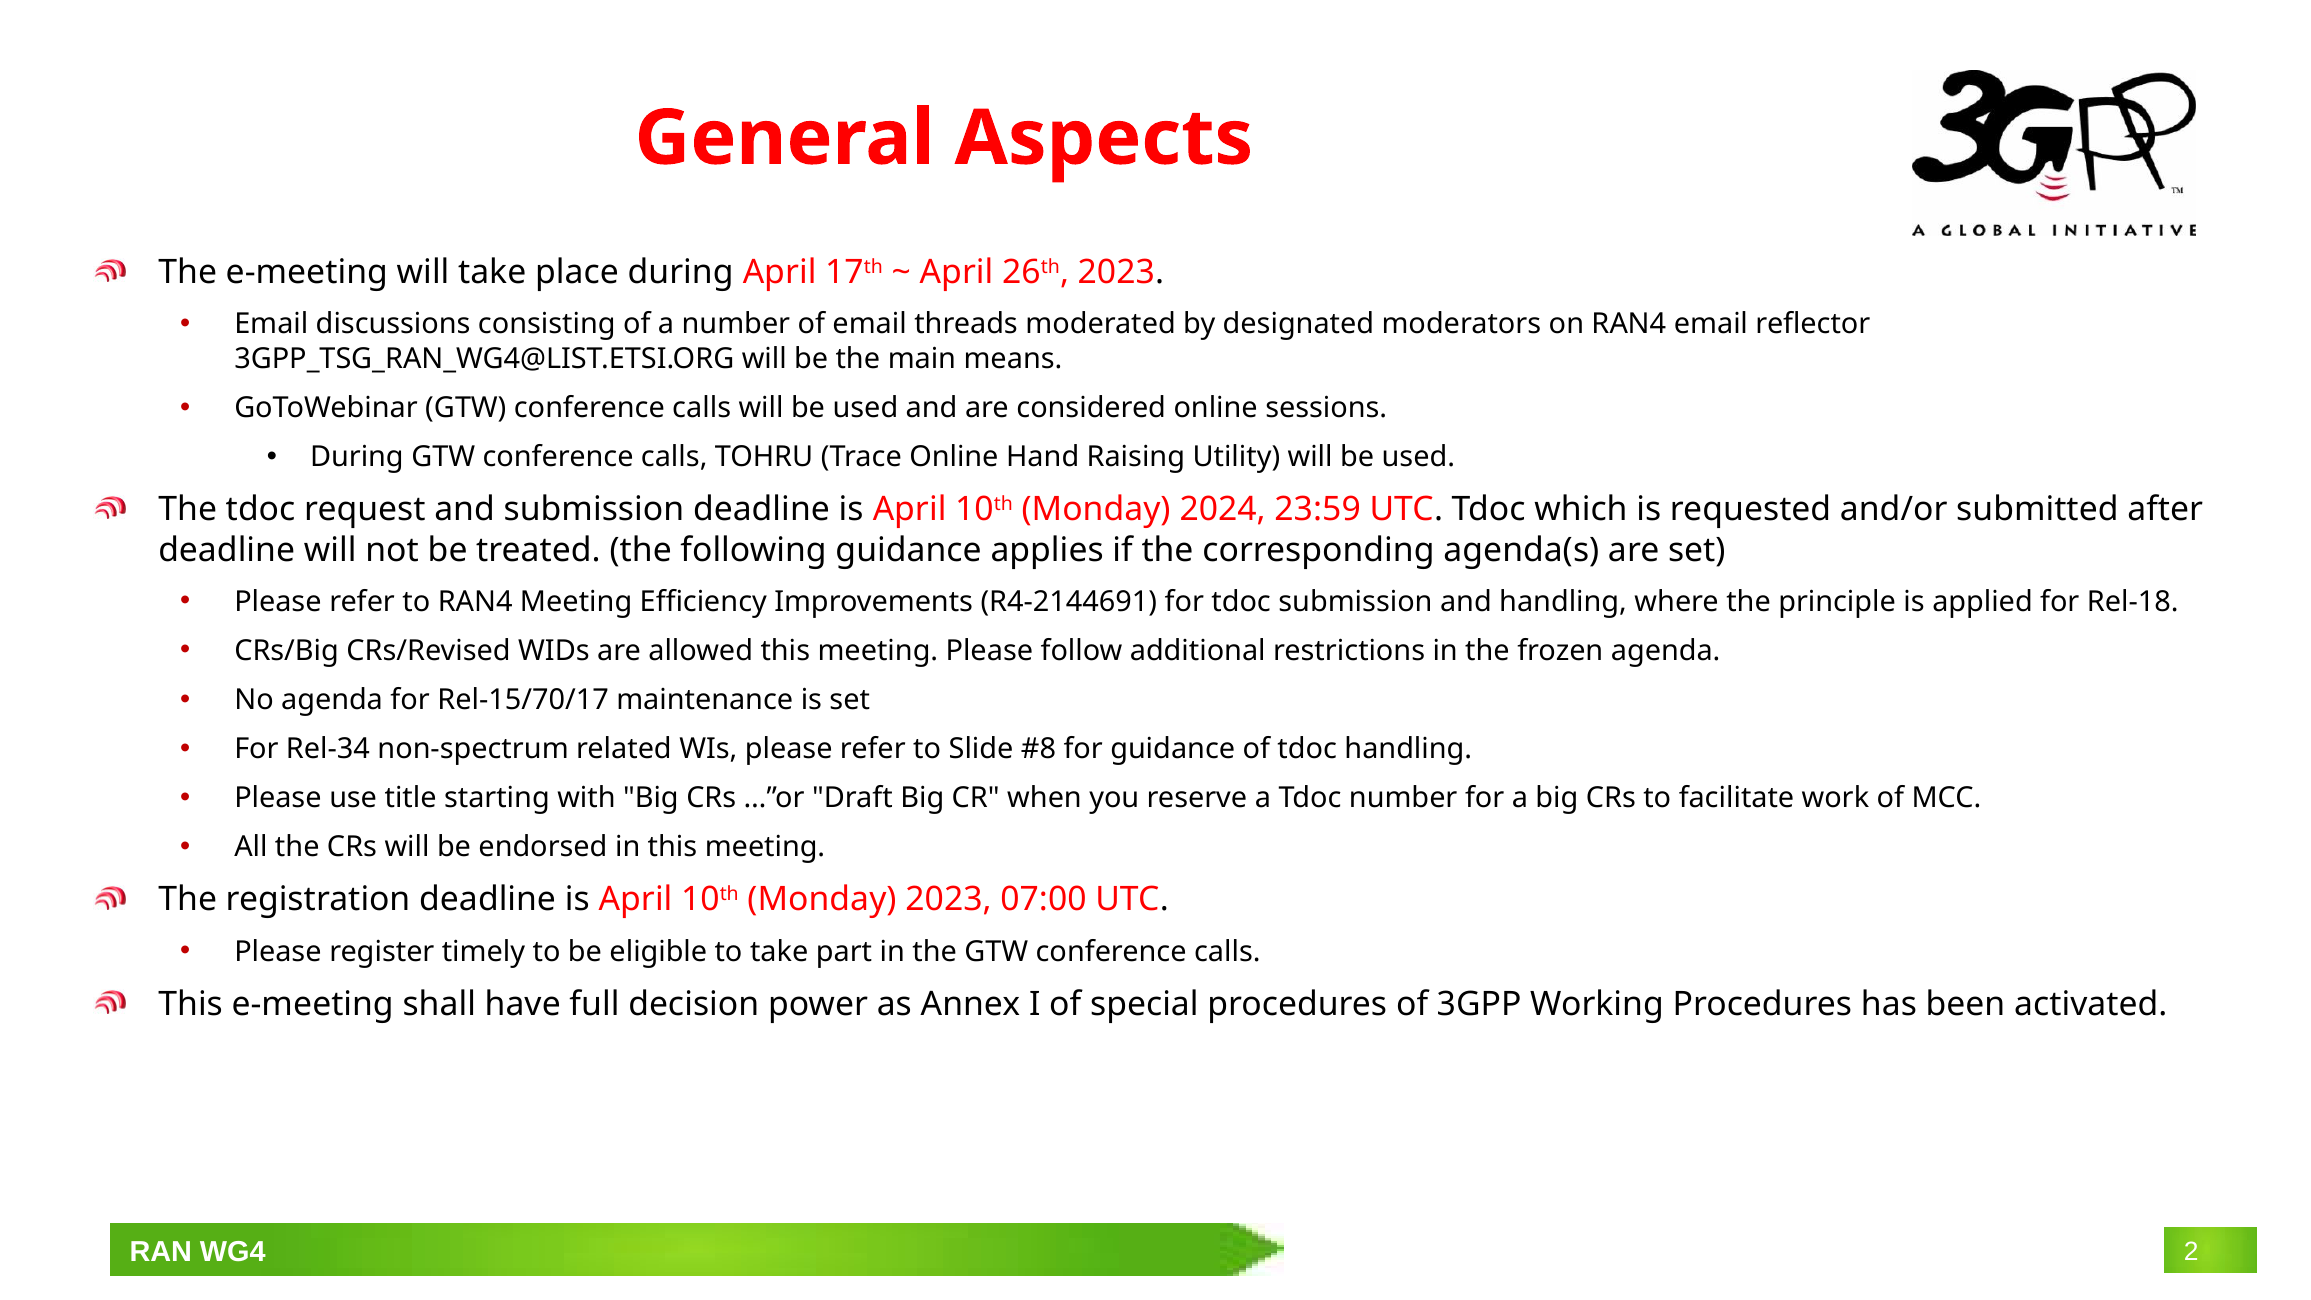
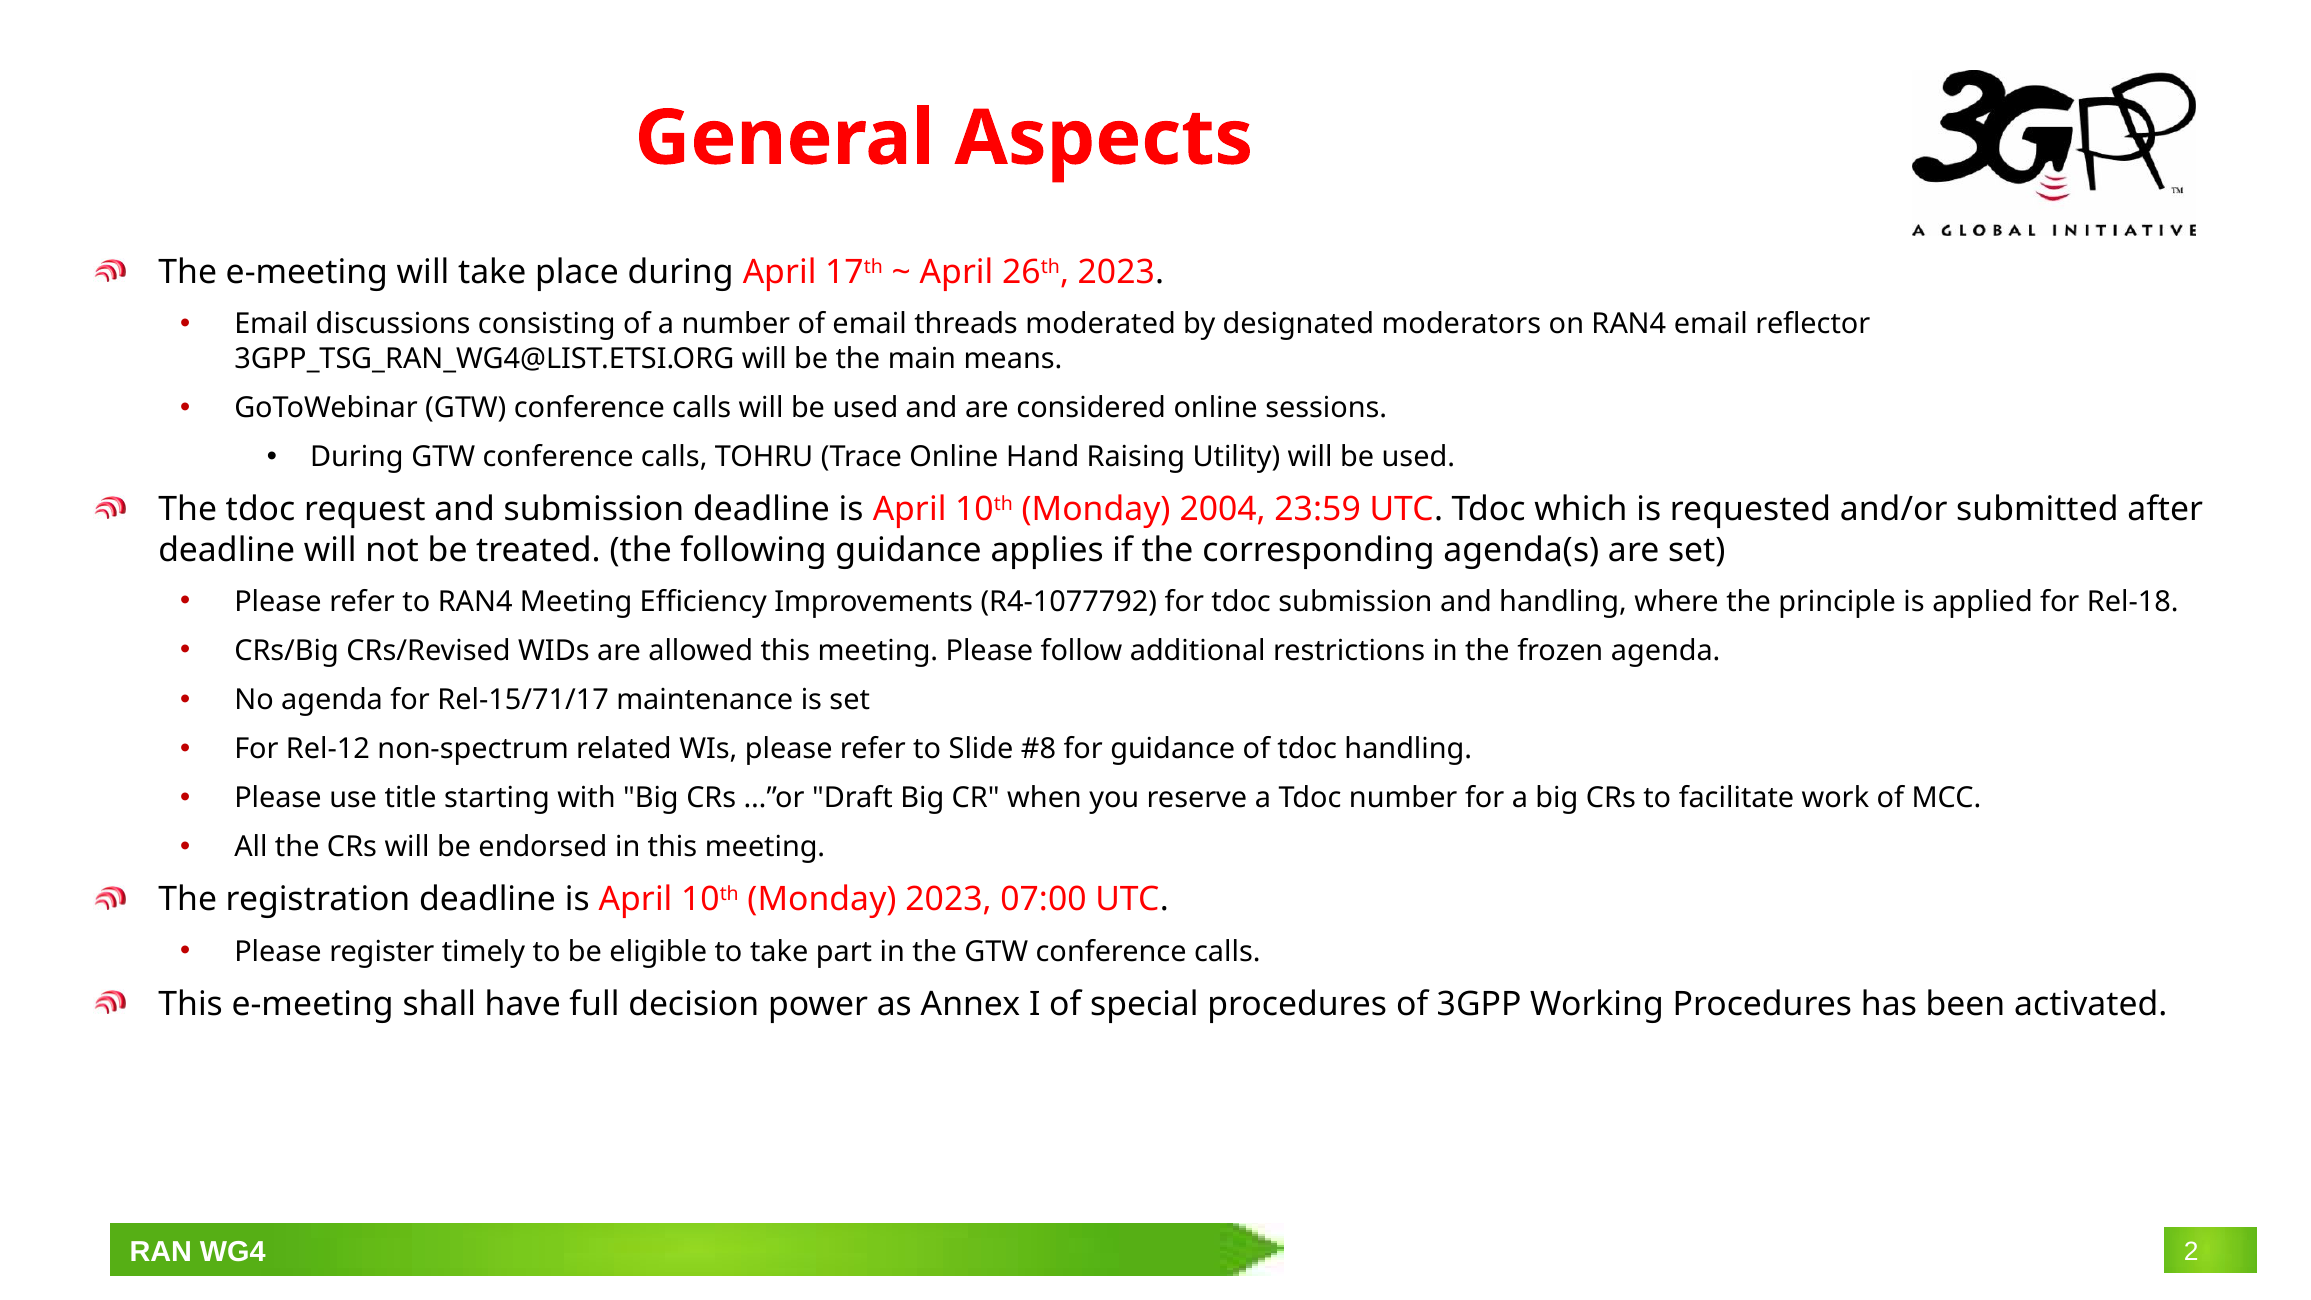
2024: 2024 -> 2004 (1223, 510)
R4-2144691: R4-2144691 -> R4-1077792 (1069, 602)
Rel-15/70/17: Rel-15/70/17 -> Rel-15/71/17 (523, 700)
Rel-34: Rel-34 -> Rel-12 (328, 749)
